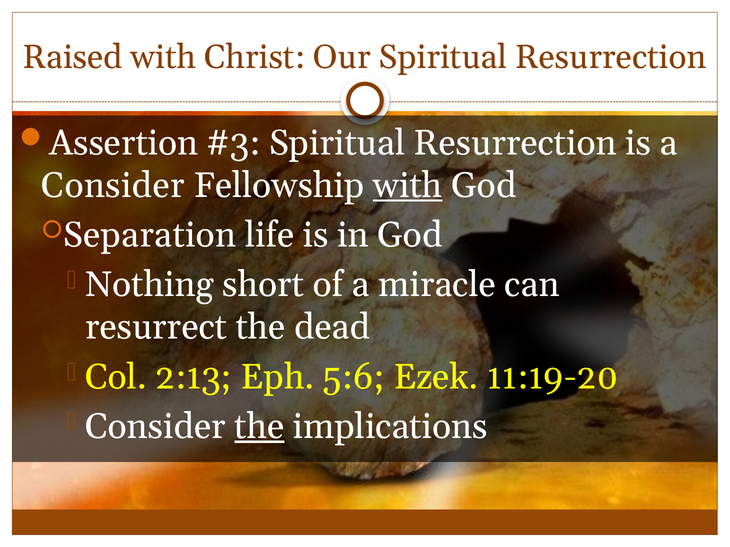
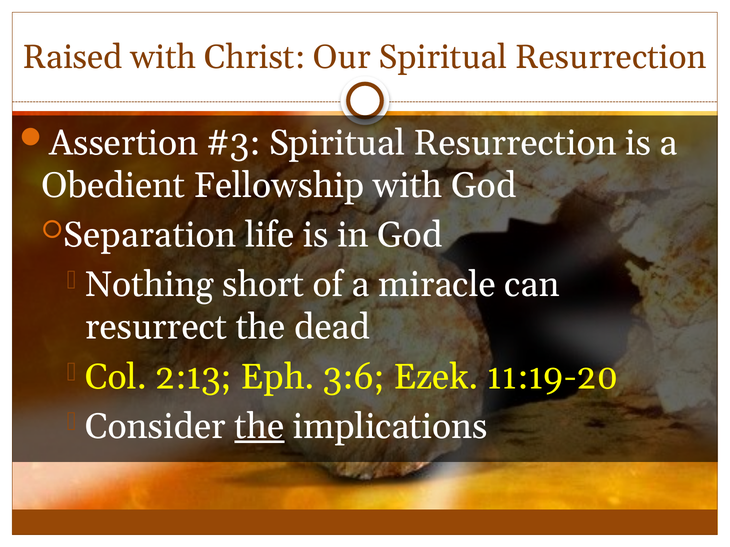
Consider: Consider -> Obedient (113, 186)
with underline: present -> none (408, 186)
5:6: 5:6 -> 3:6 (354, 377)
